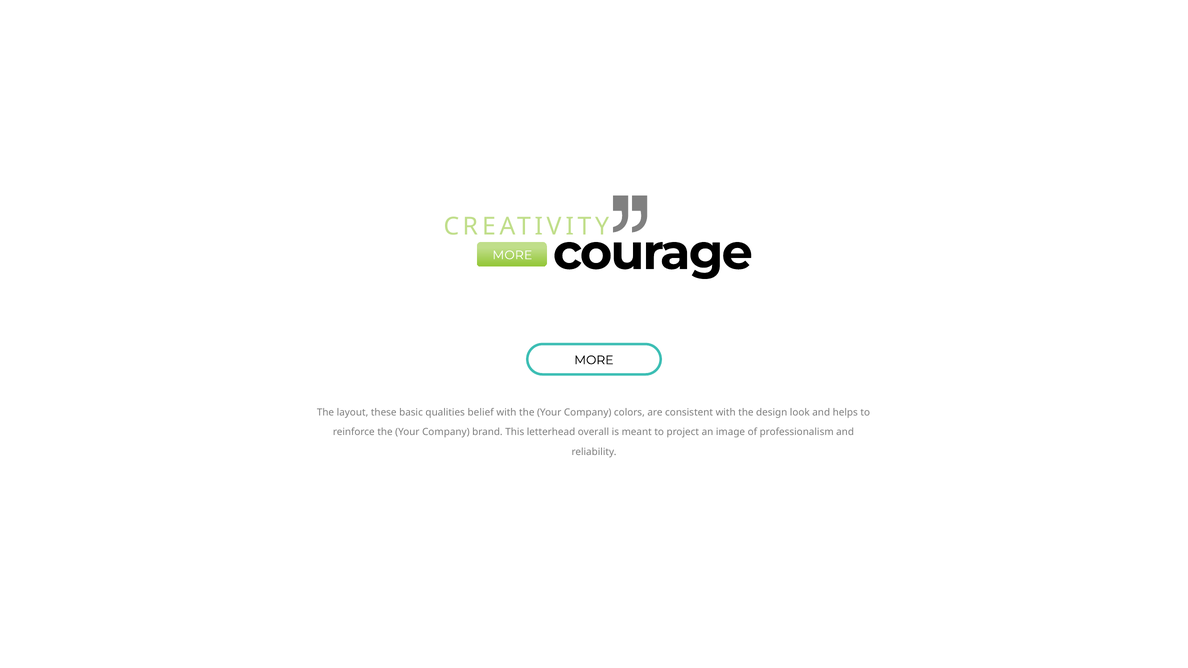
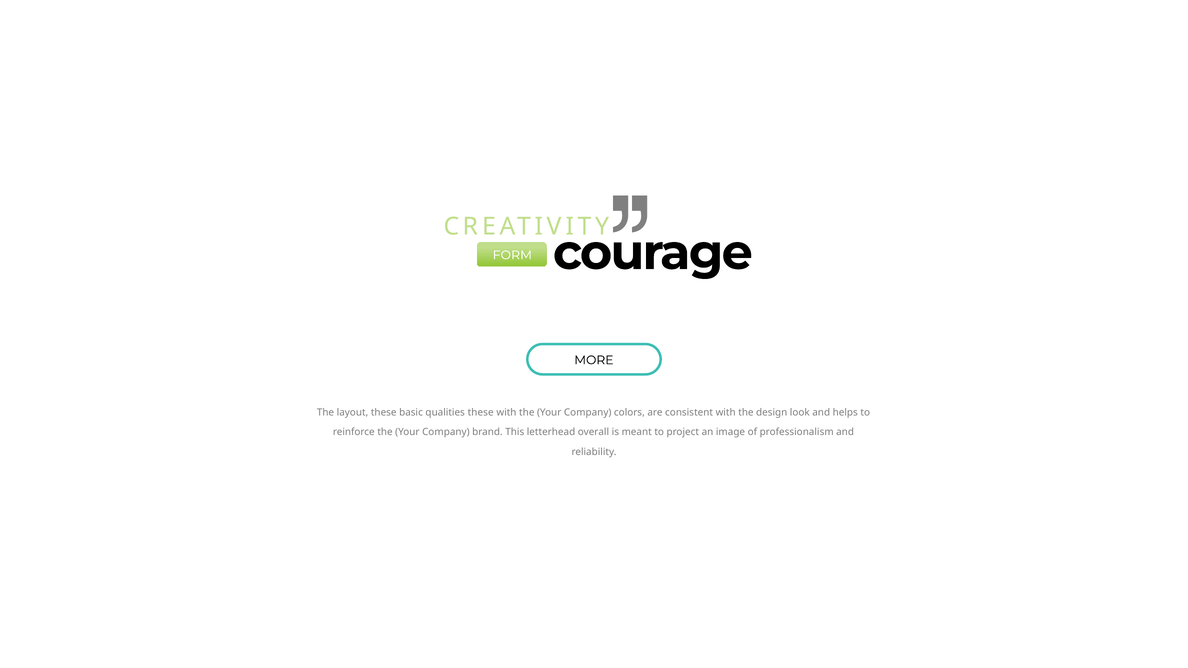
MORE: MORE -> FORM (512, 255)
qualities belief: belief -> these (481, 413)
